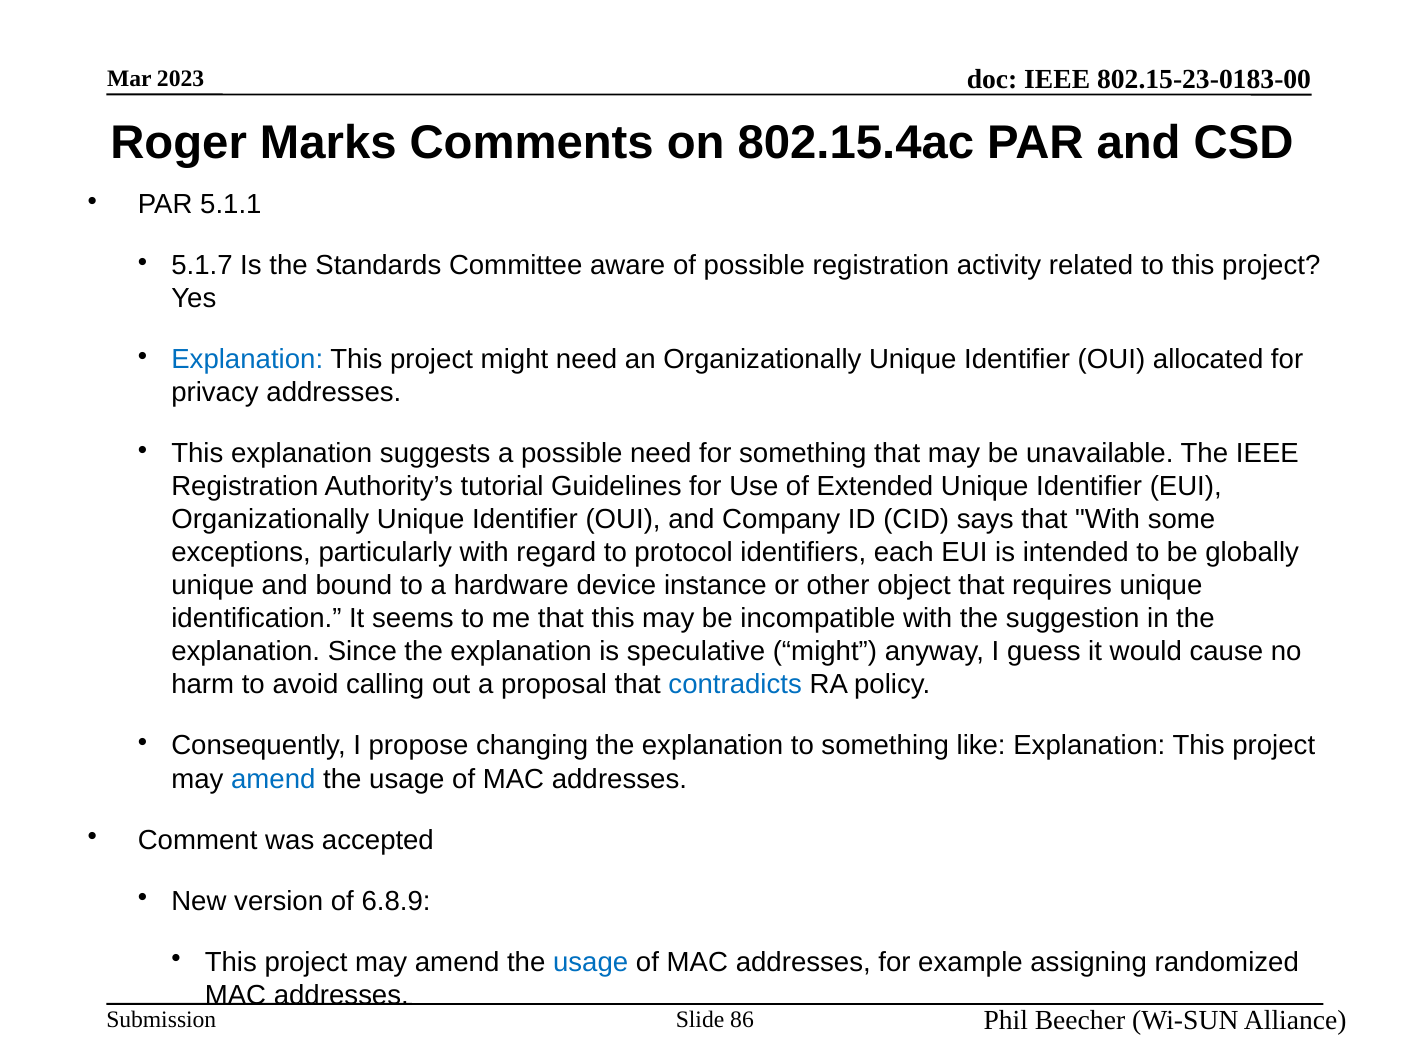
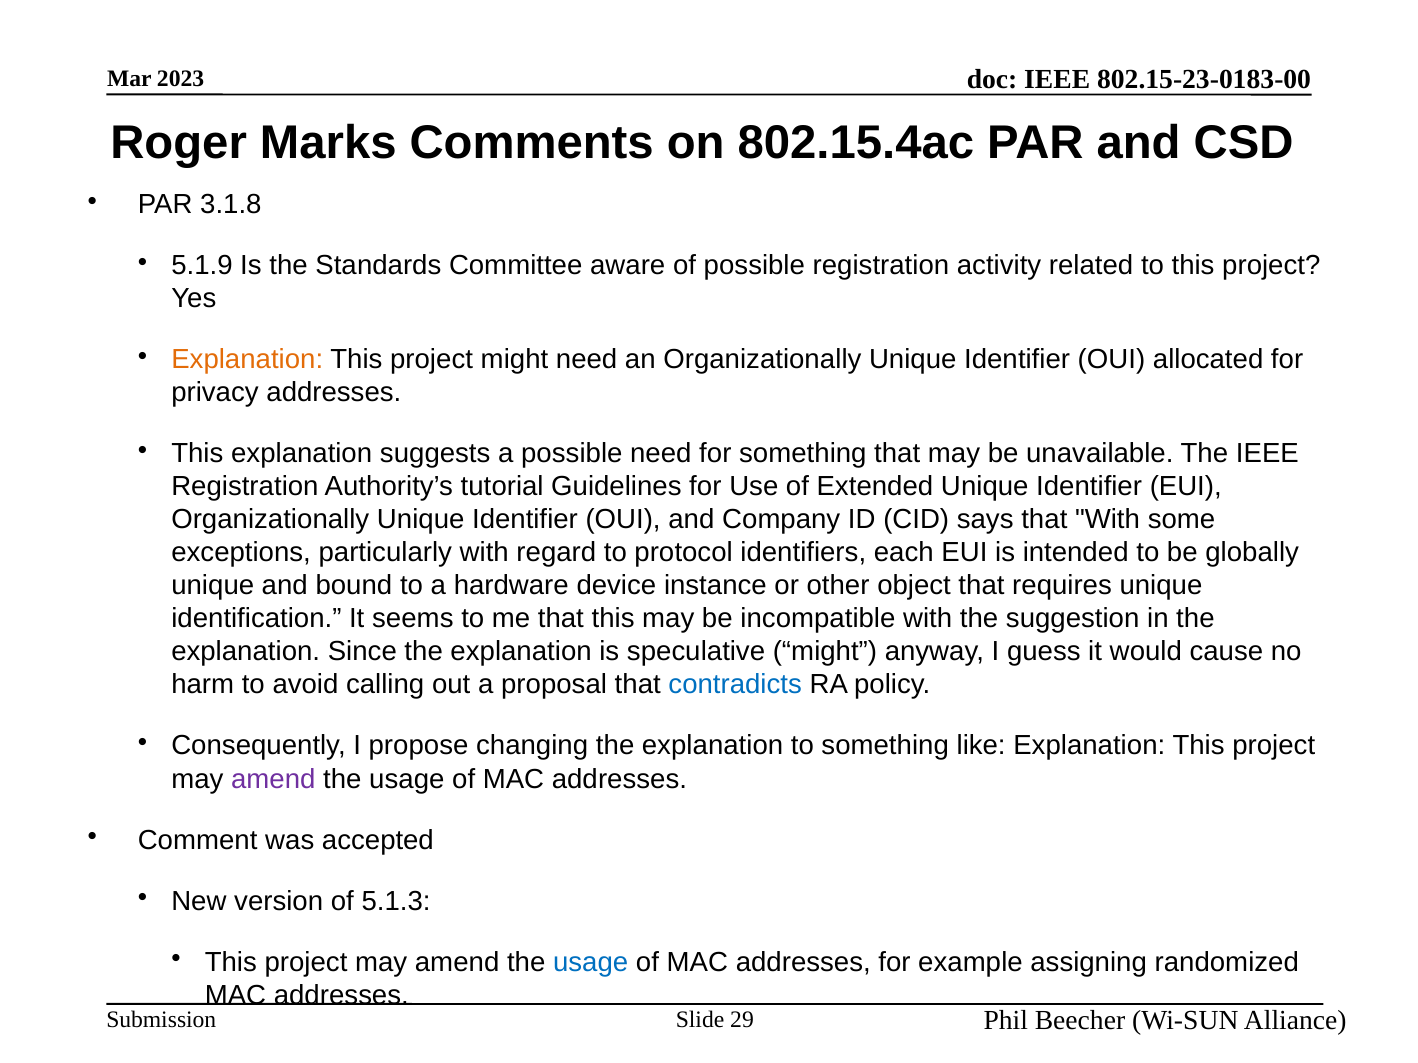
5.1.1: 5.1.1 -> 3.1.8 (231, 204)
5.1.7: 5.1.7 -> 5.1.9 (202, 265)
Explanation colour: blue -> orange (247, 359)
amend colour: blue -> purple (273, 779)
6.8.9: 6.8.9 -> 5.1.3 (396, 901)
86: 86 -> 29 (742, 1020)
